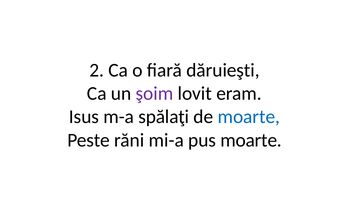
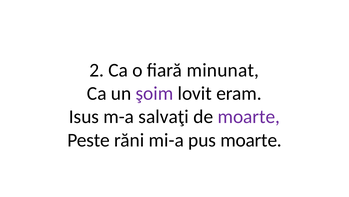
dăruieşti: dăruieşti -> minunat (223, 70)
spălaţi: spălaţi -> salvaţi (164, 116)
moarte colour: blue -> purple (249, 116)
